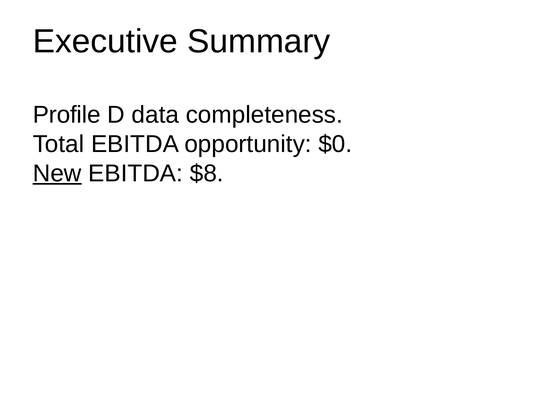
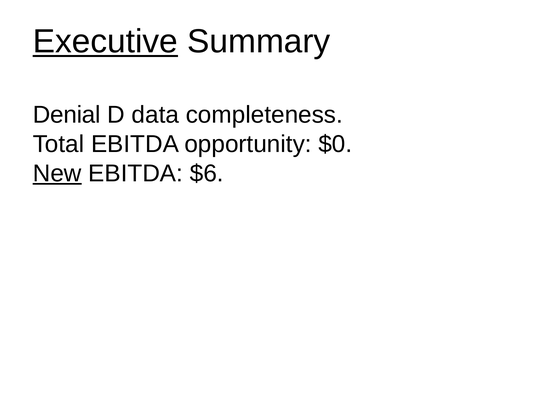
Executive underline: none -> present (105, 42)
Profile: Profile -> Denial (67, 115)
$8: $8 -> $6 (207, 173)
